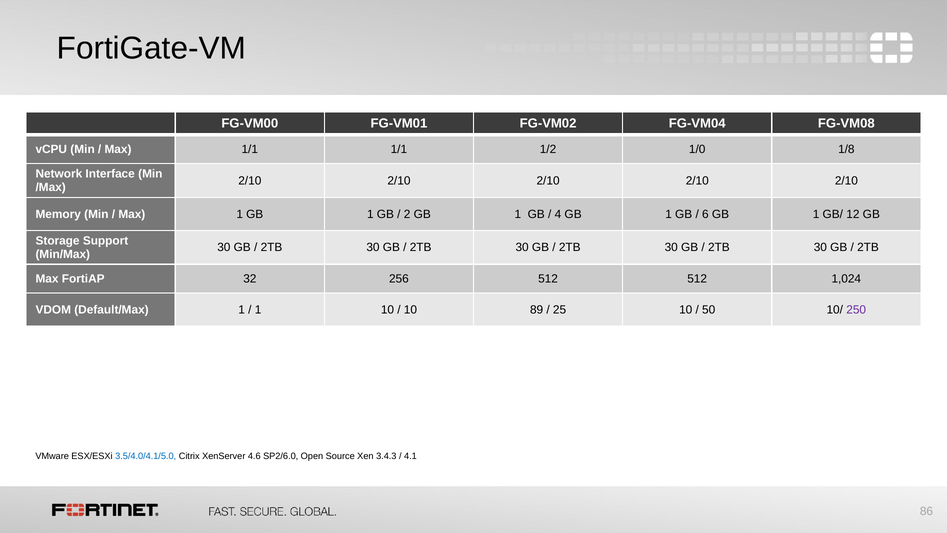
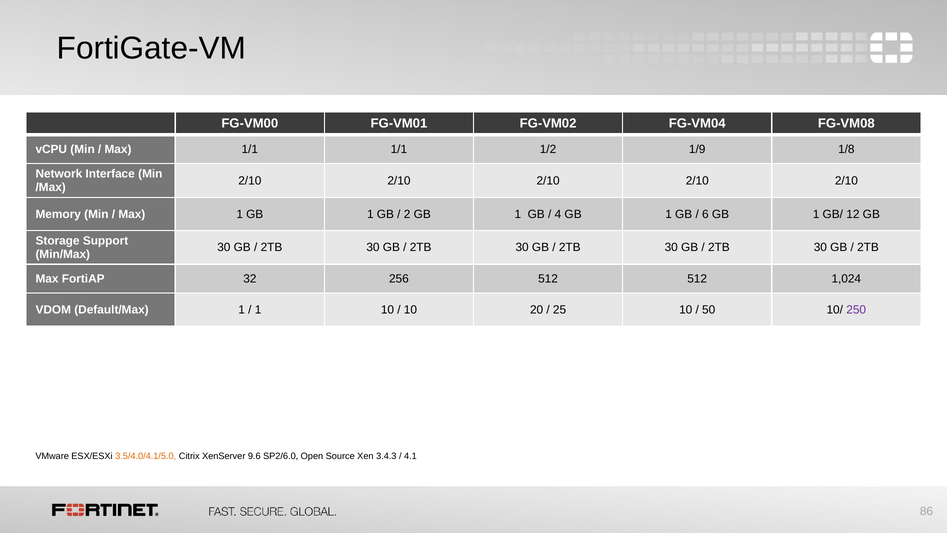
1/0: 1/0 -> 1/9 (697, 149)
89: 89 -> 20 (537, 310)
3.5/4.0/4.1/5.0 colour: blue -> orange (146, 456)
4.6: 4.6 -> 9.6 (254, 456)
